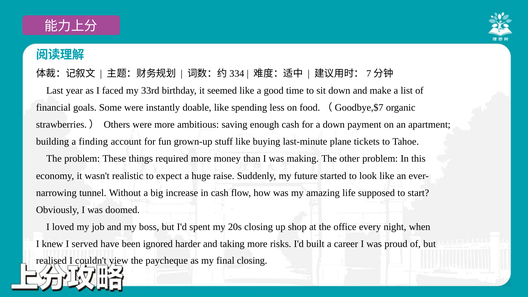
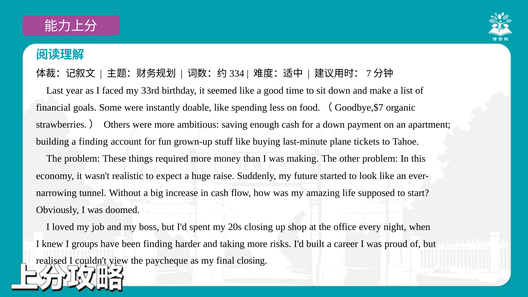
served: served -> groups (85, 244)
been ignored: ignored -> finding (158, 244)
